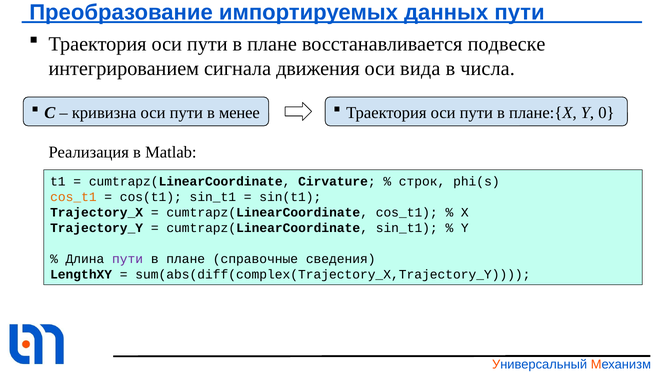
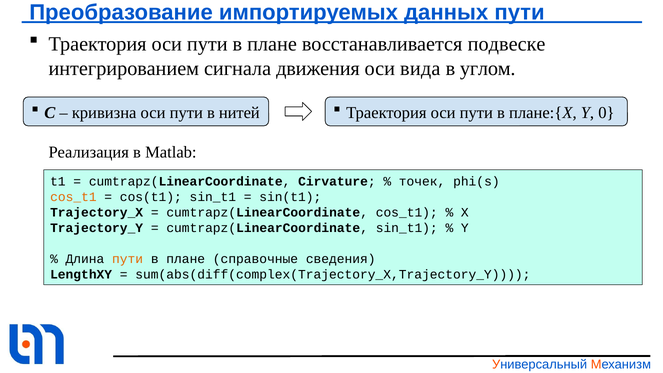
числа: числа -> углом (488, 68)
менее: менее -> нитей (239, 113)
строк: строк -> точек (422, 182)
пути colour: purple -> orange (128, 259)
